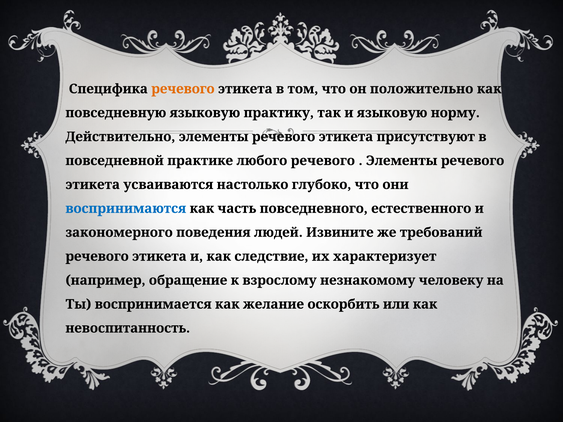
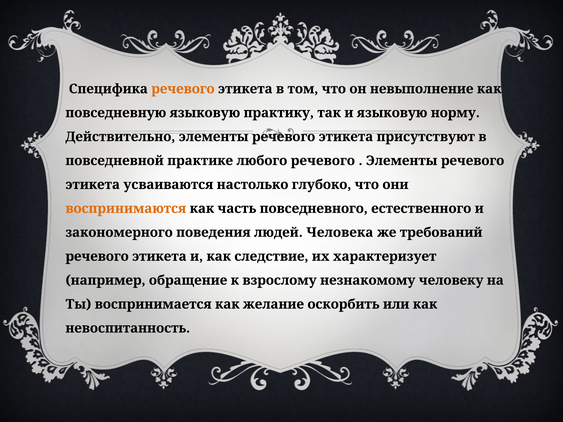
положительно: положительно -> невыполнение (422, 89)
воспринимаются colour: blue -> orange (126, 209)
Извините: Извините -> Человека (340, 233)
